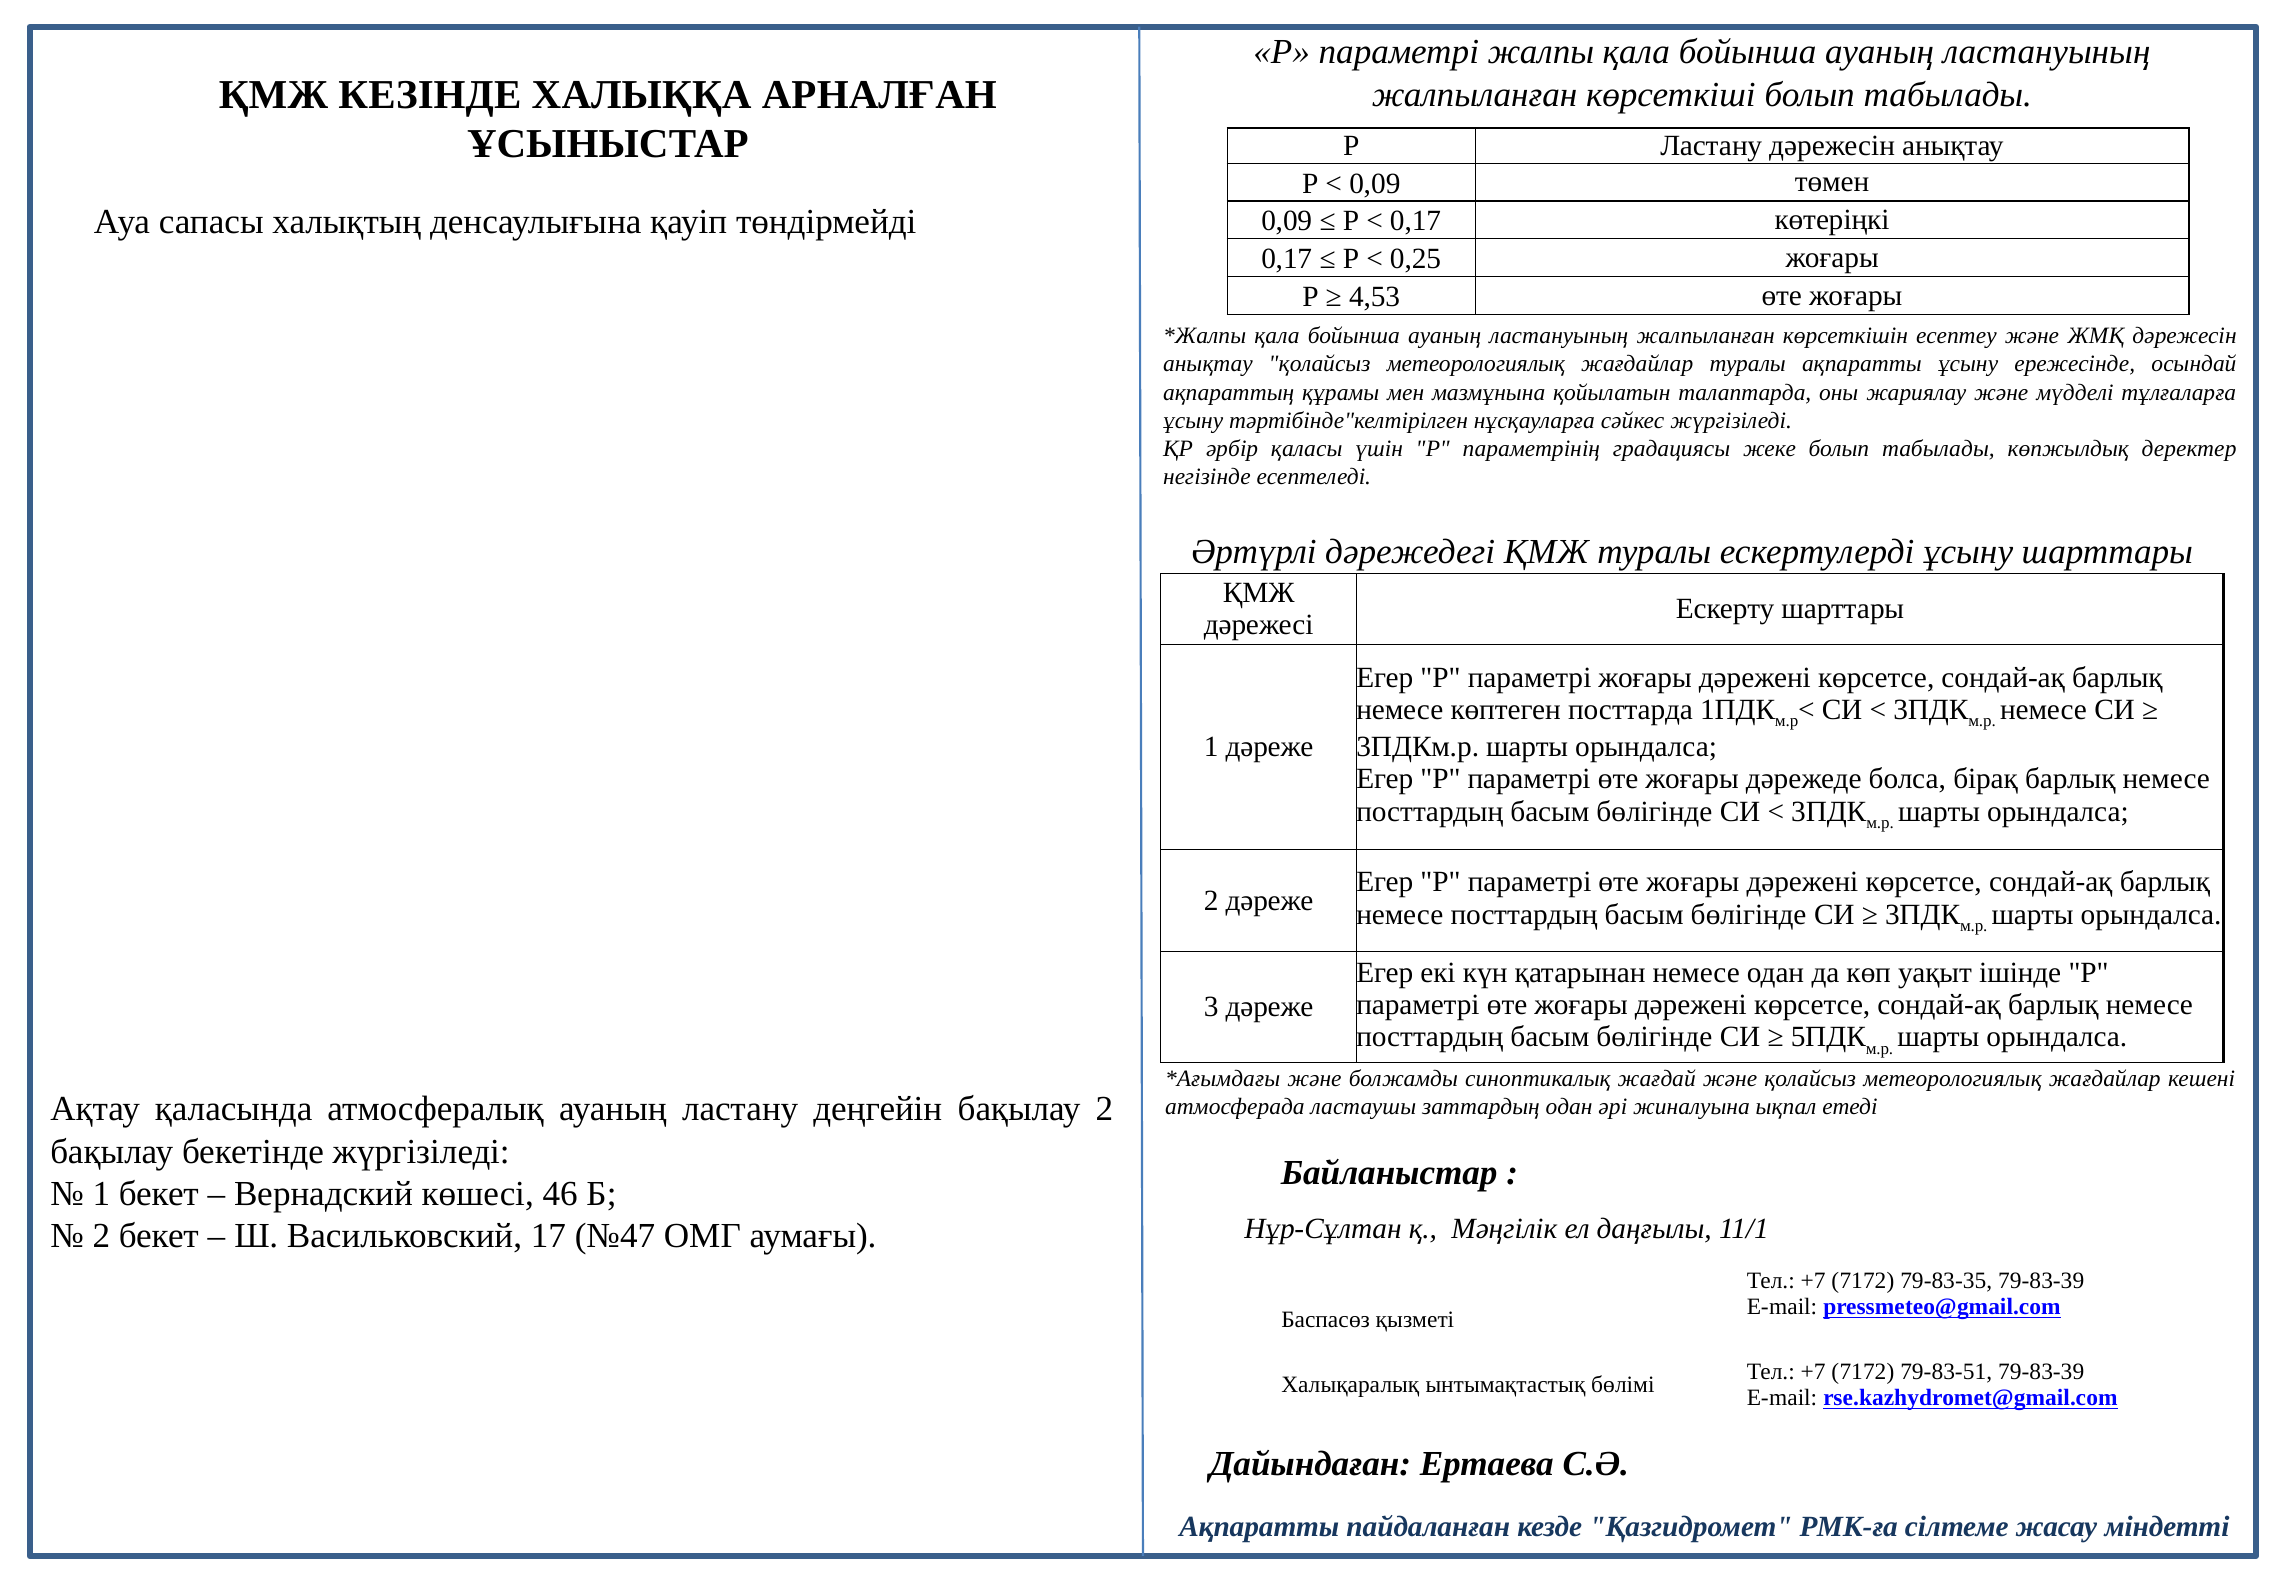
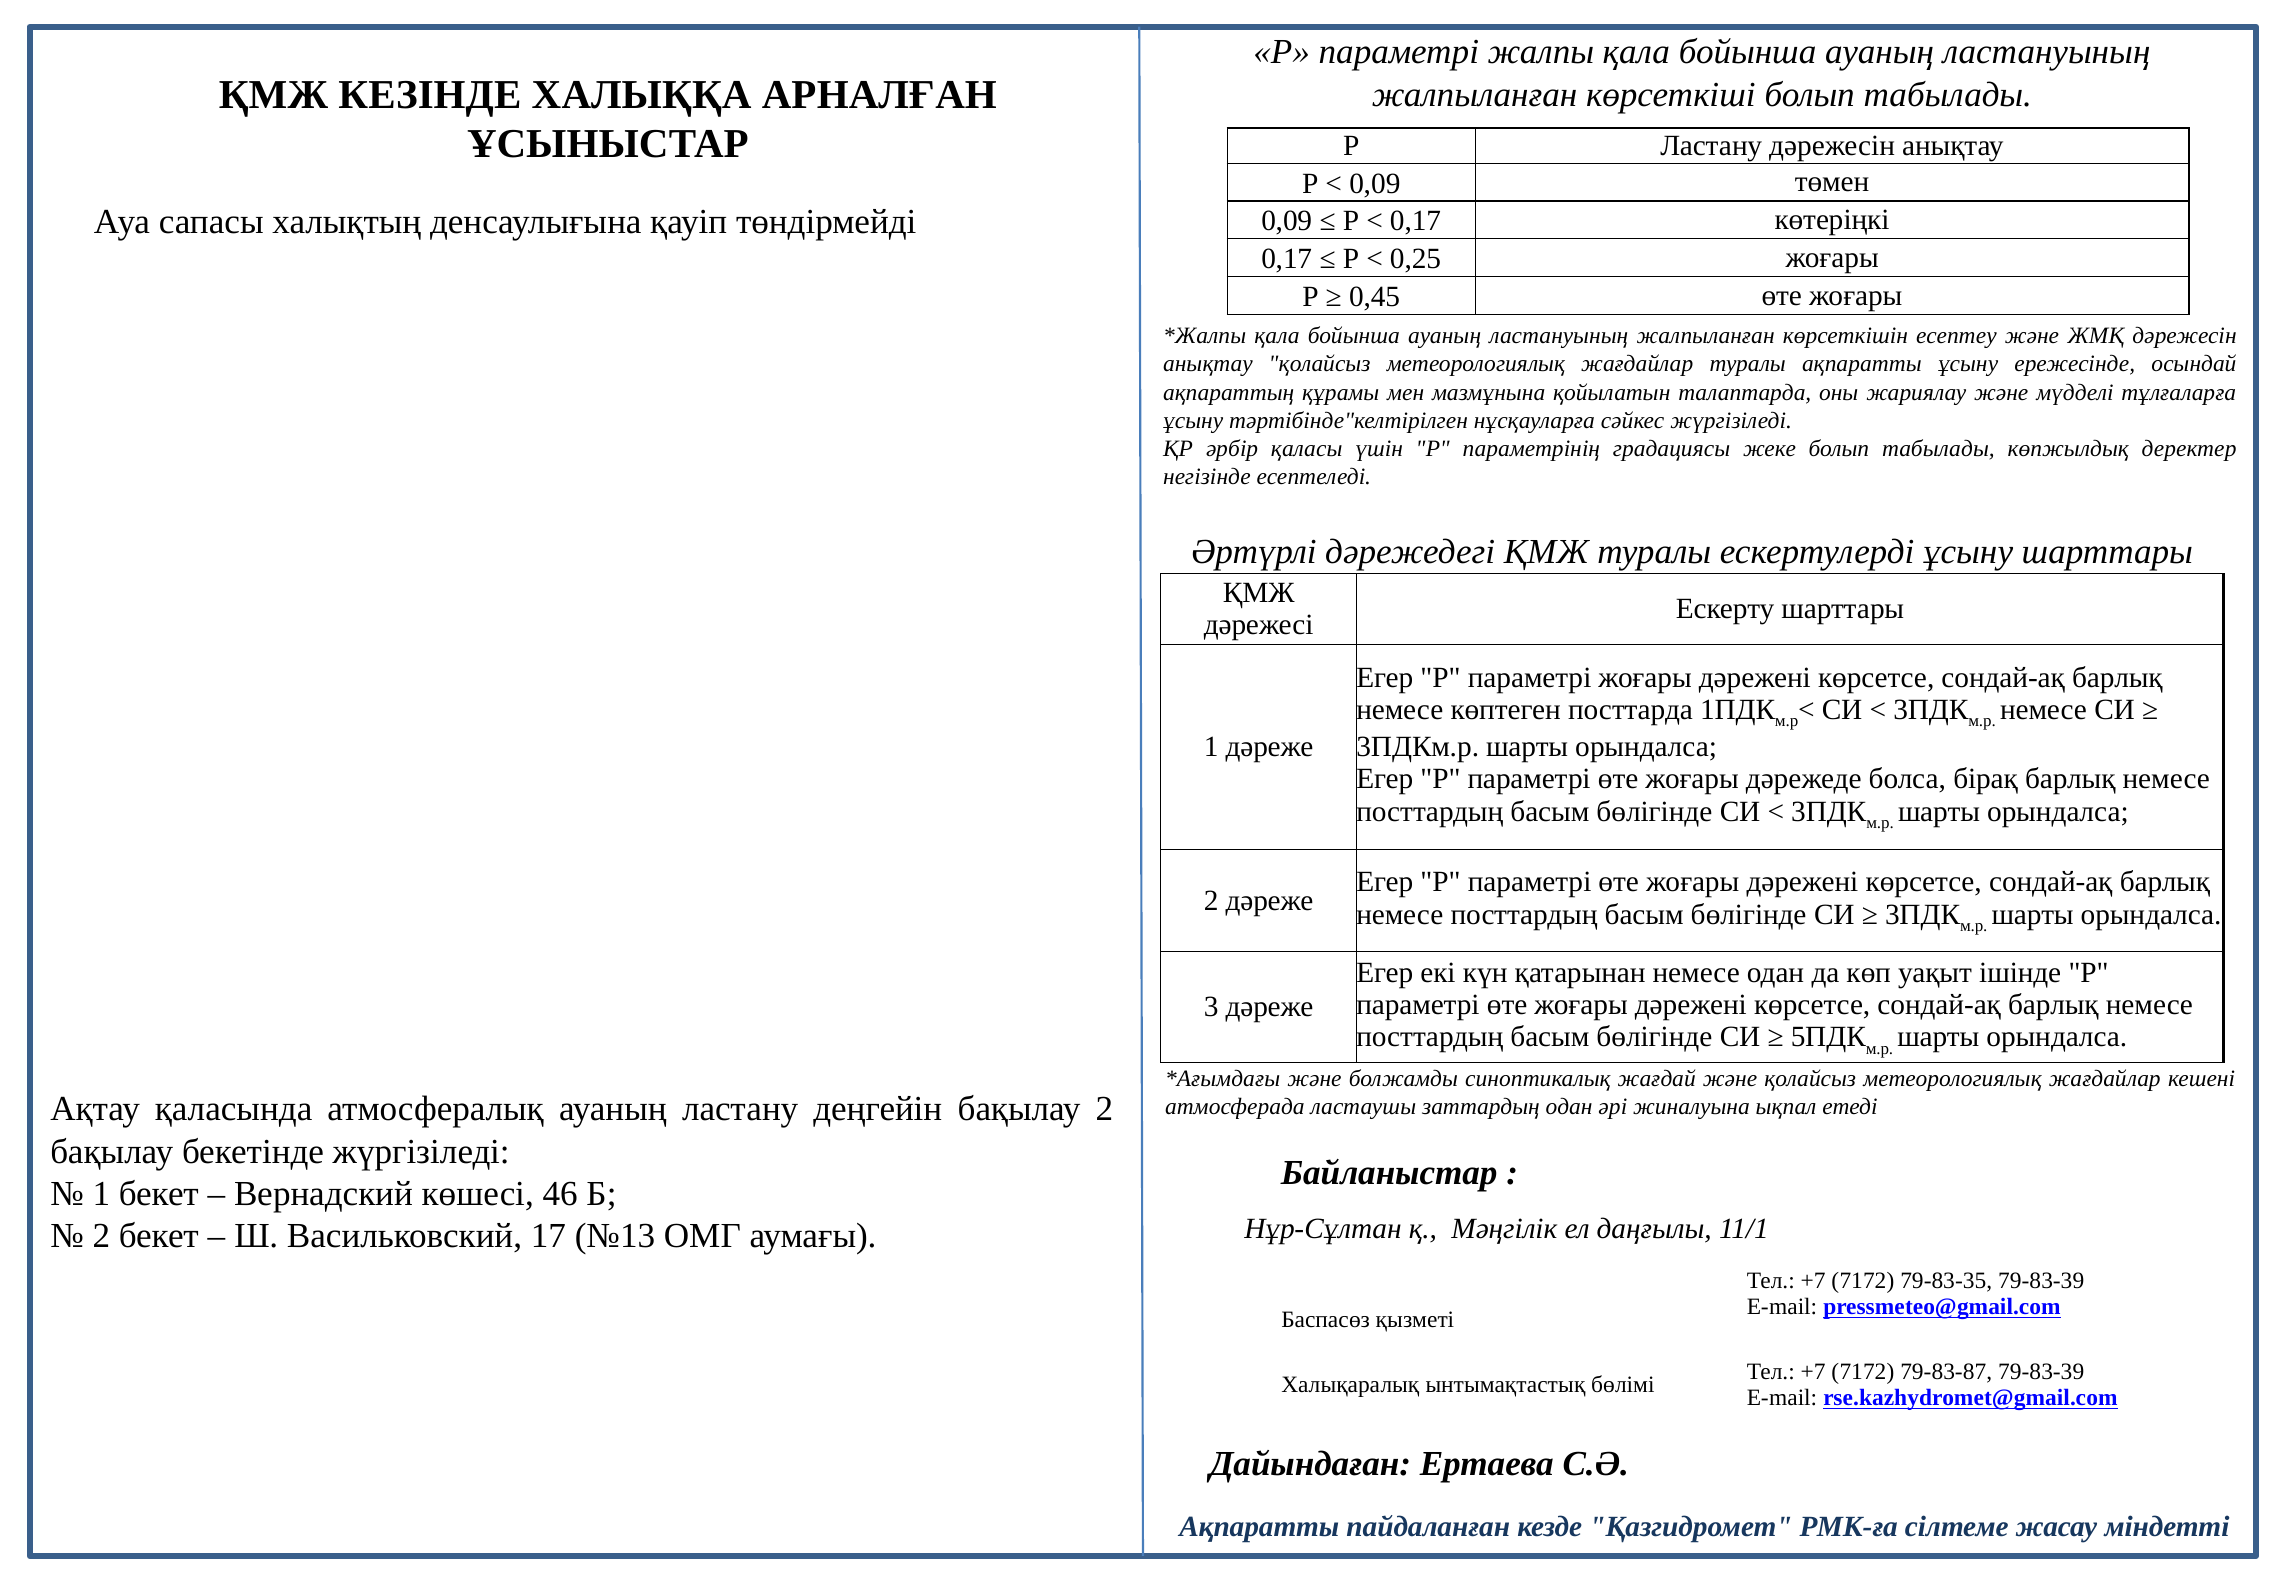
4,53: 4,53 -> 0,45 (1375, 297)
№47: №47 -> №13 (615, 1236)
79-83-51: 79-83-51 -> 79-83-87 (1946, 1372)
